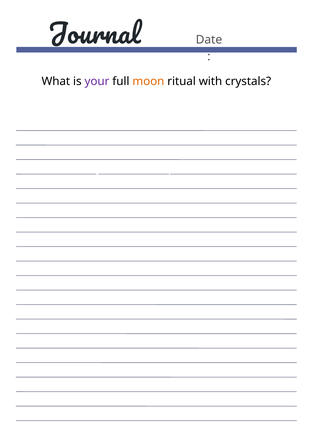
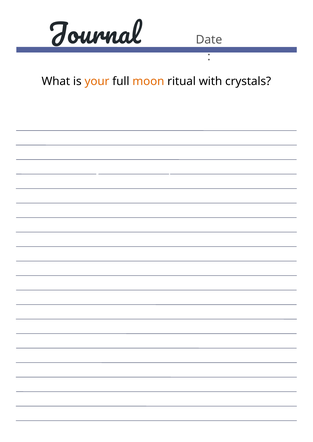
your colour: purple -> orange (97, 82)
